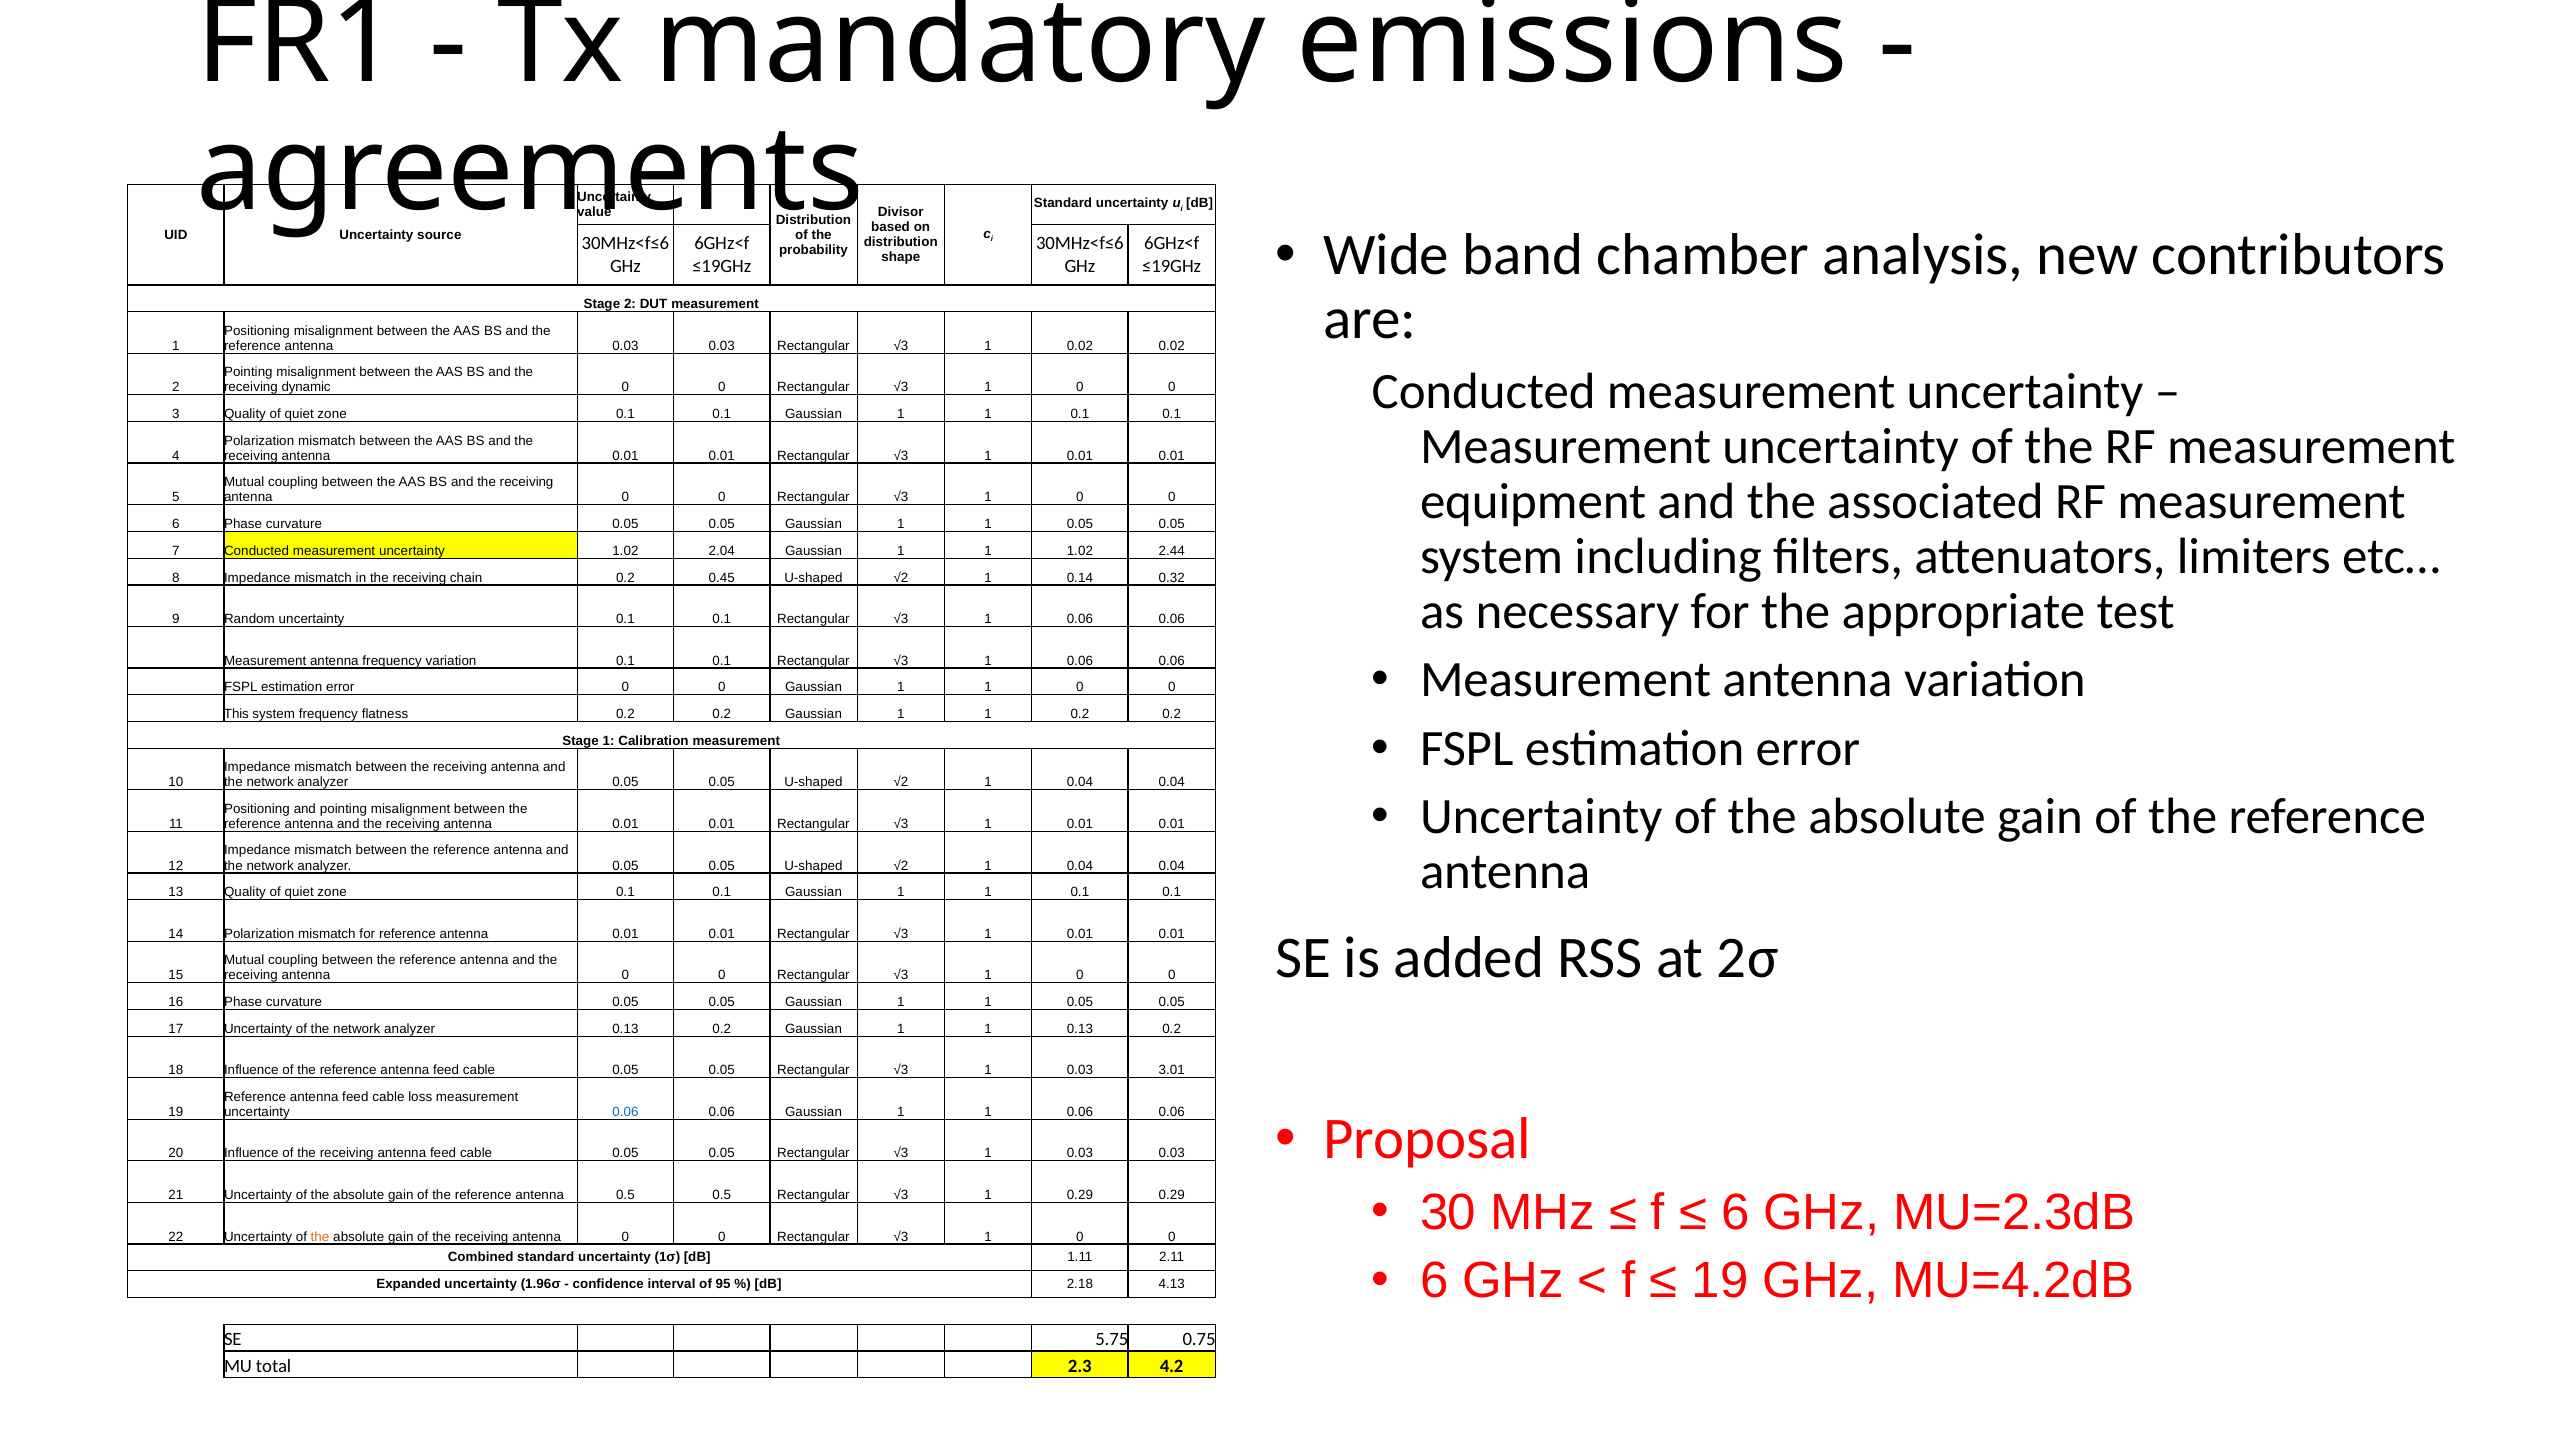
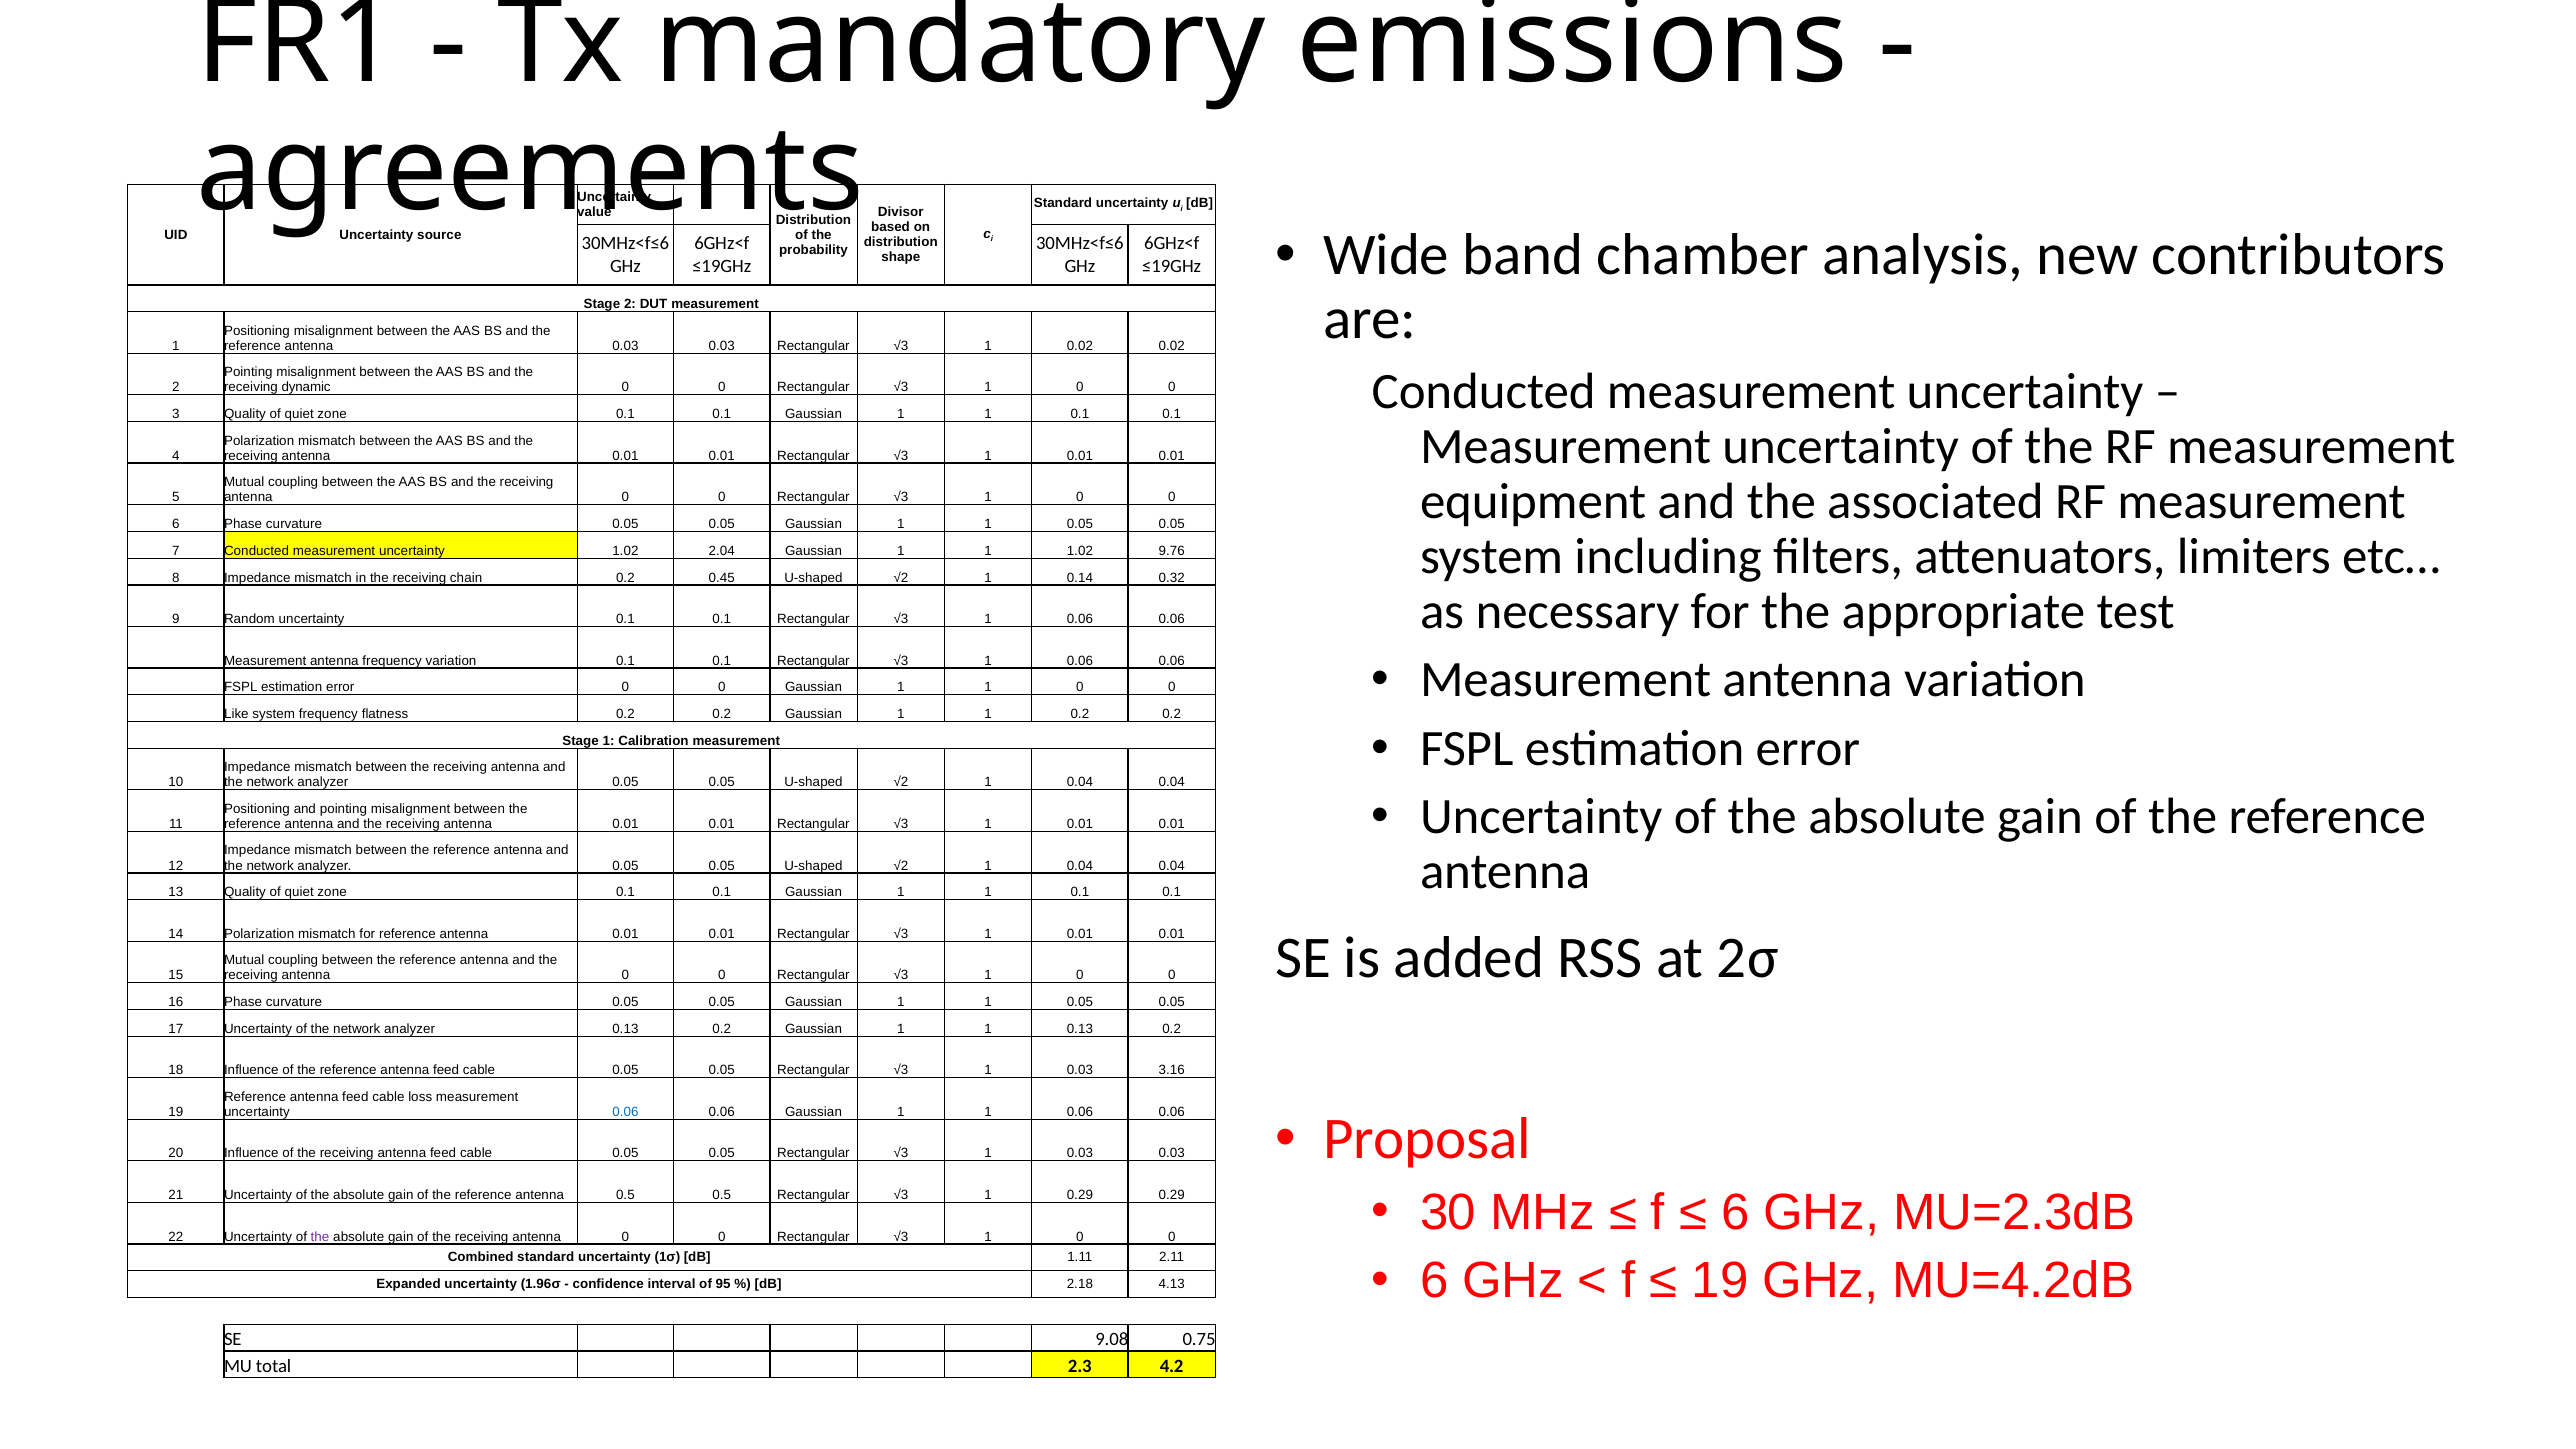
2.44: 2.44 -> 9.76 (1172, 551)
This: This -> Like (236, 714)
3.01: 3.01 -> 3.16 (1172, 1070)
the colour: orange -> purple (320, 1237)
5.75: 5.75 -> 9.08 (1112, 1340)
